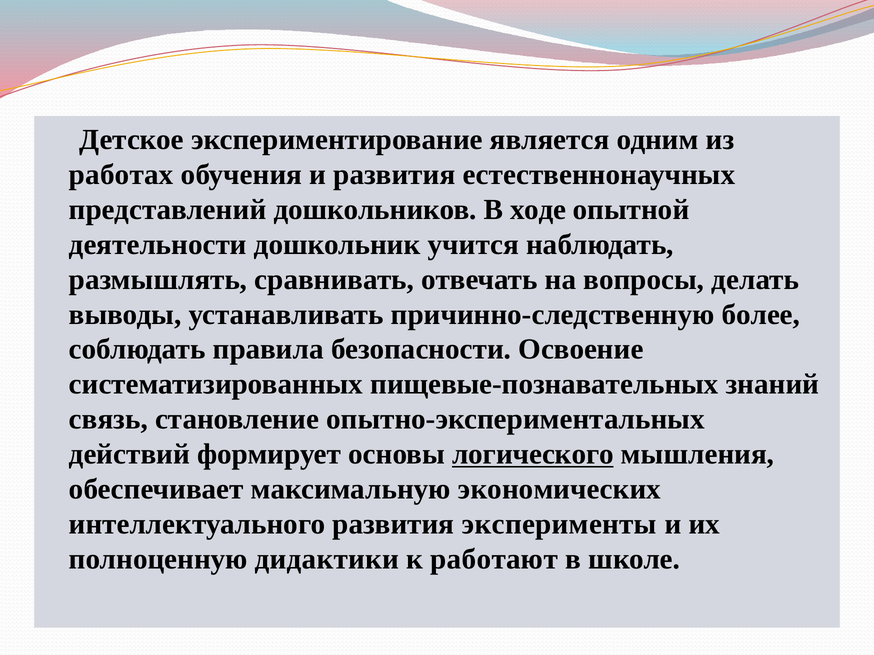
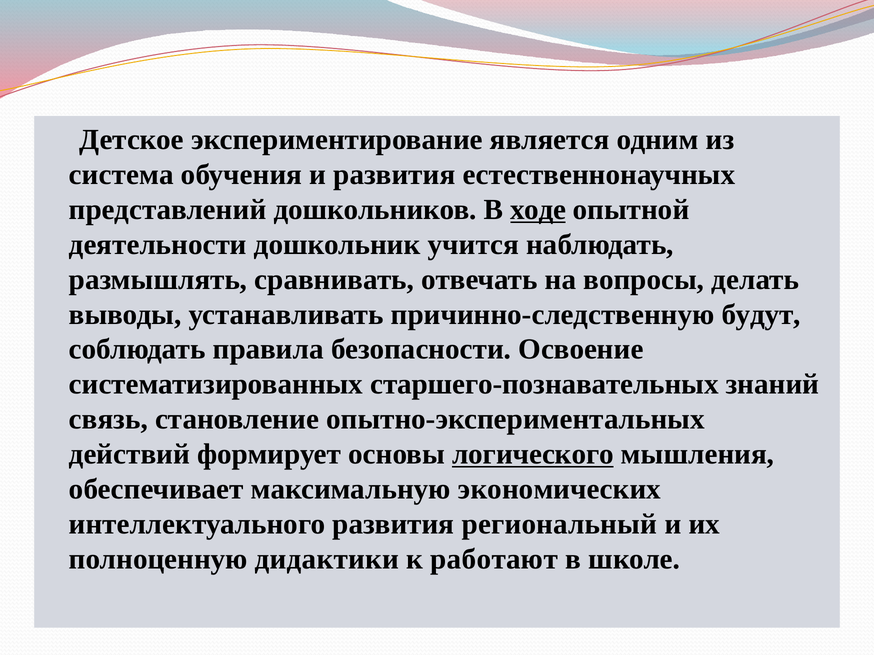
работах: работах -> система (121, 175)
ходе underline: none -> present (538, 210)
более: более -> будут (761, 315)
пищевые-познавательных: пищевые-познавательных -> старшего-познавательных (544, 385)
эксперименты: эксперименты -> региональный (559, 524)
